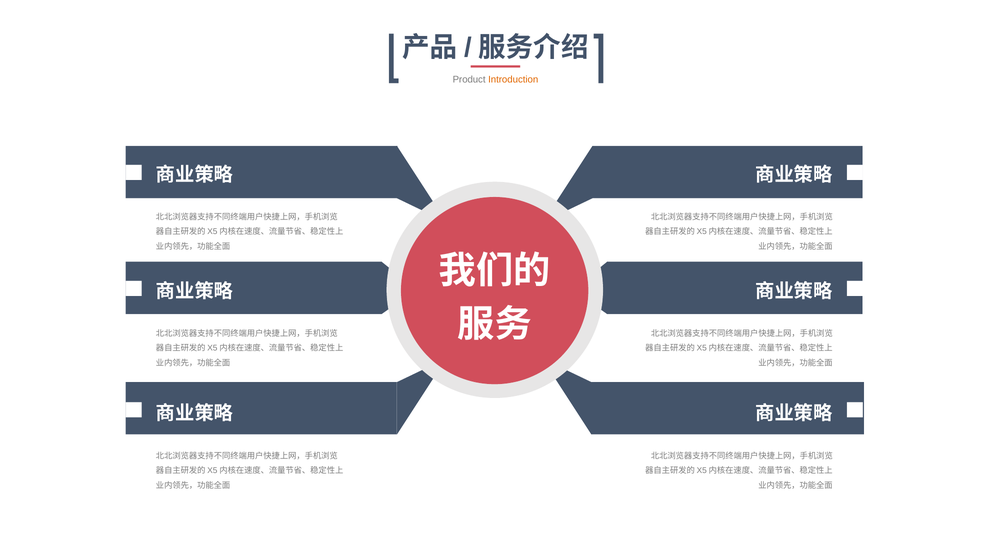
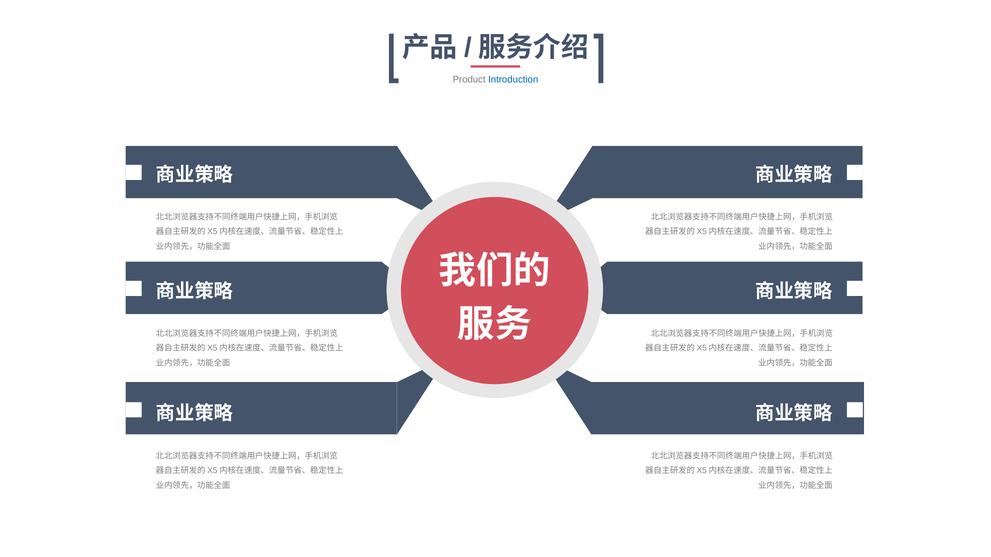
Introduction colour: orange -> blue (513, 80)
